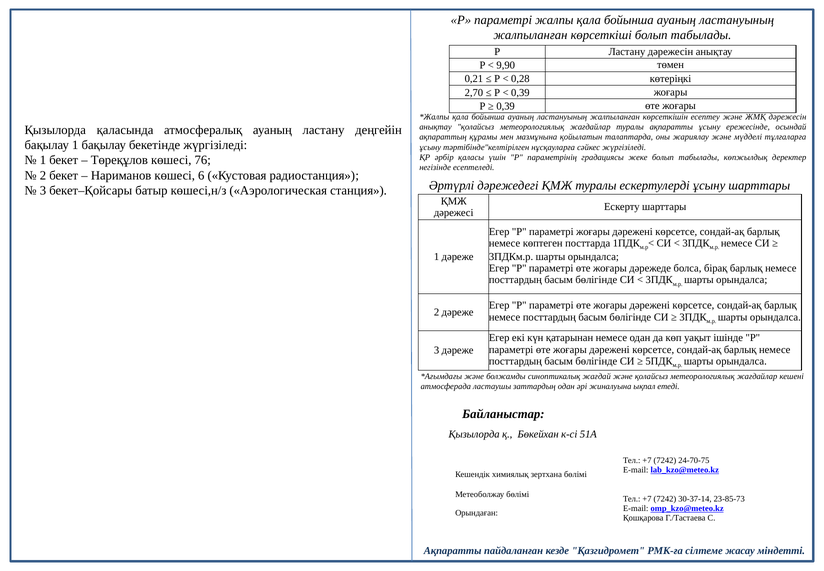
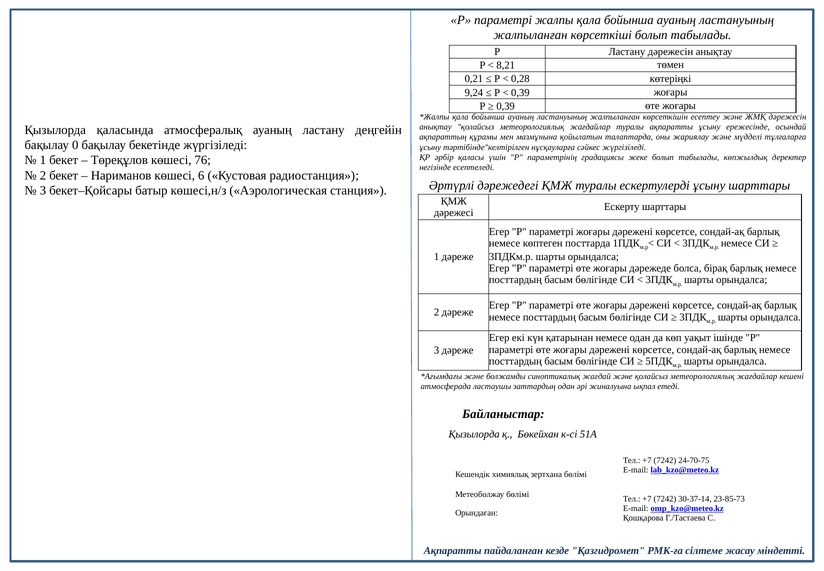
9,90: 9,90 -> 8,21 (506, 65)
2,70: 2,70 -> 9,24 (474, 93)
бақылау 1: 1 -> 0 (75, 145)
